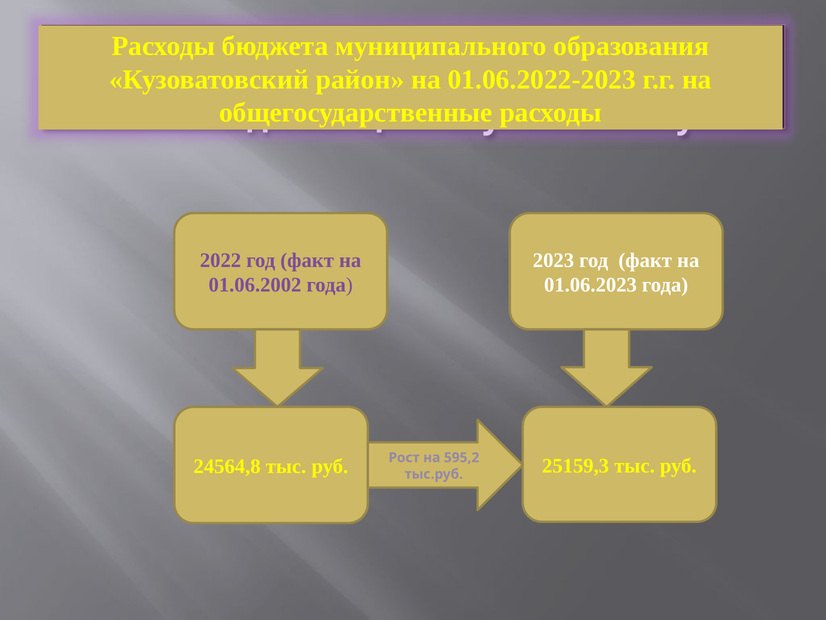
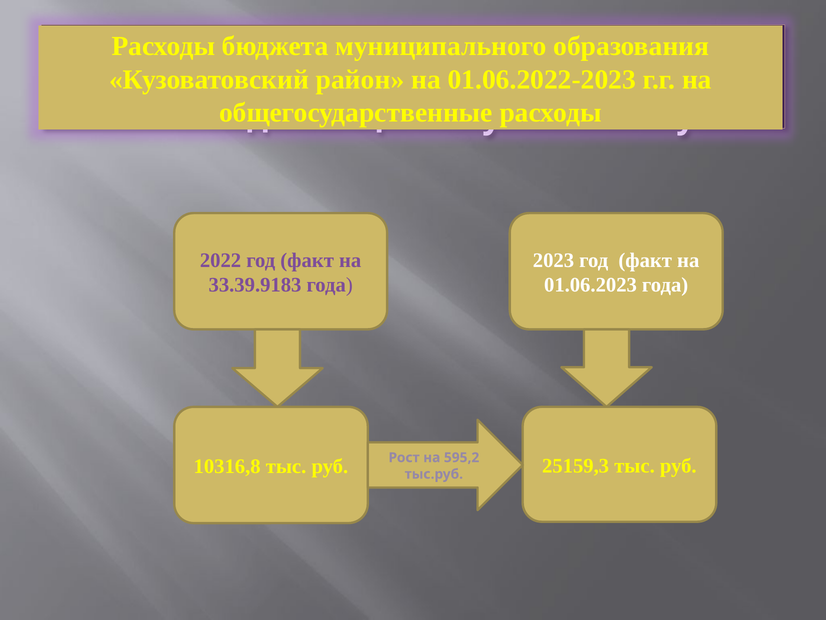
01.06.2002: 01.06.2002 -> 33.39.9183 (255, 285)
24564,8: 24564,8 -> 10316,8 (227, 466)
